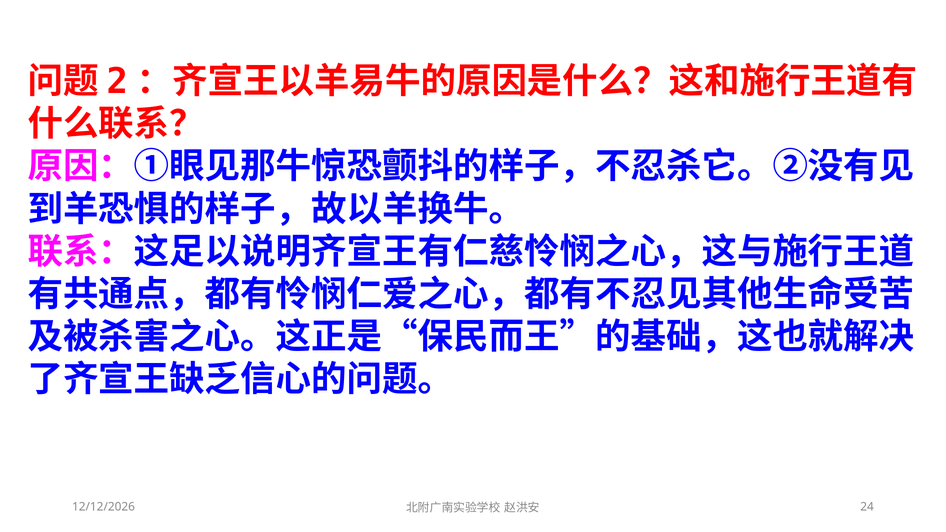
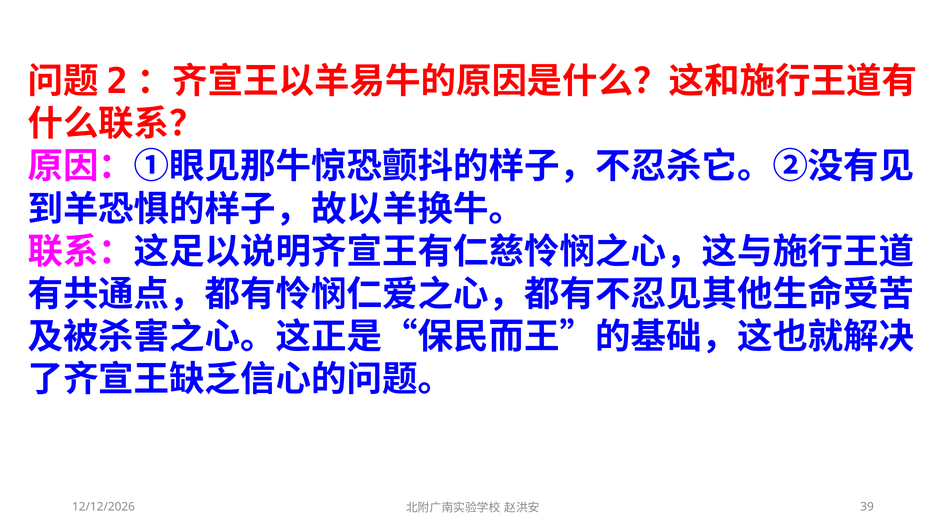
24: 24 -> 39 (867, 507)
